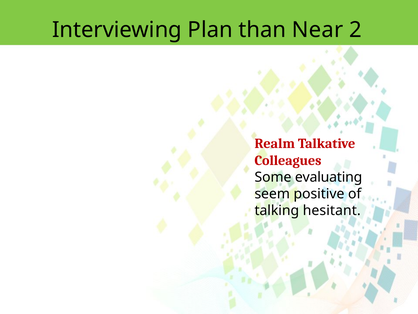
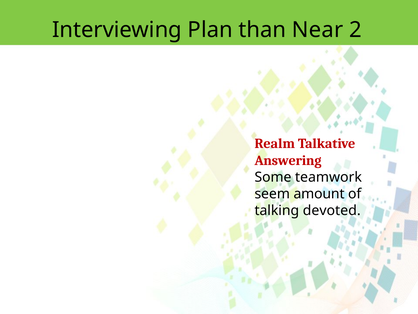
Colleagues: Colleagues -> Answering (288, 160)
evaluating: evaluating -> teamwork (328, 177)
positive: positive -> amount (319, 194)
hesitant: hesitant -> devoted (332, 210)
